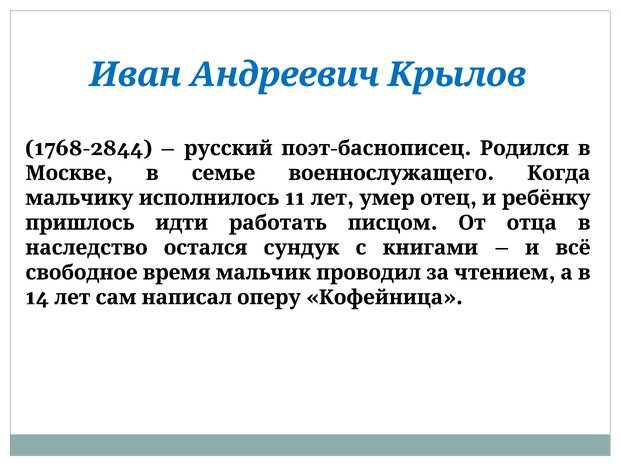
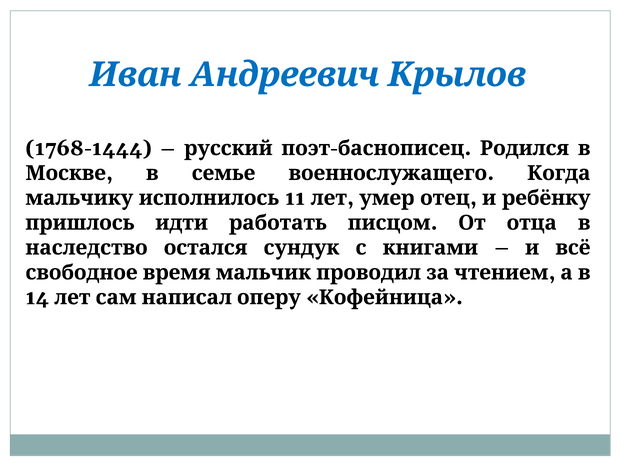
1768-2844: 1768-2844 -> 1768-1444 (89, 148)
